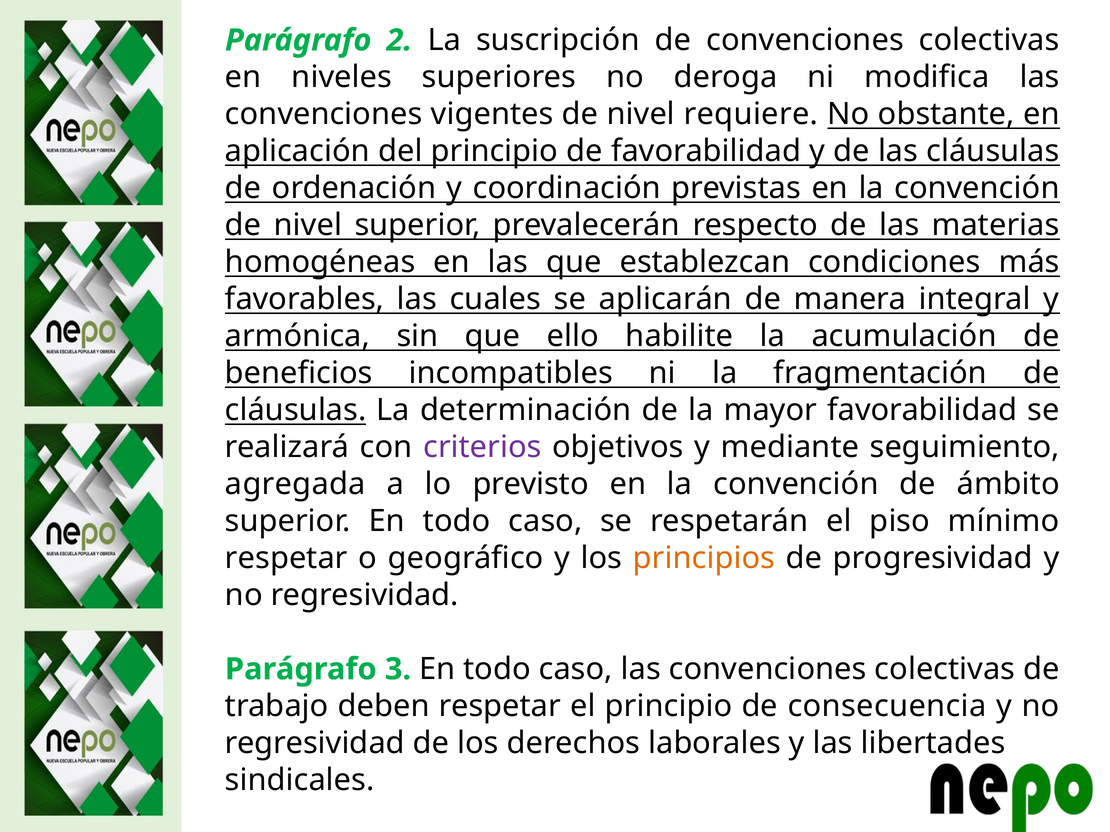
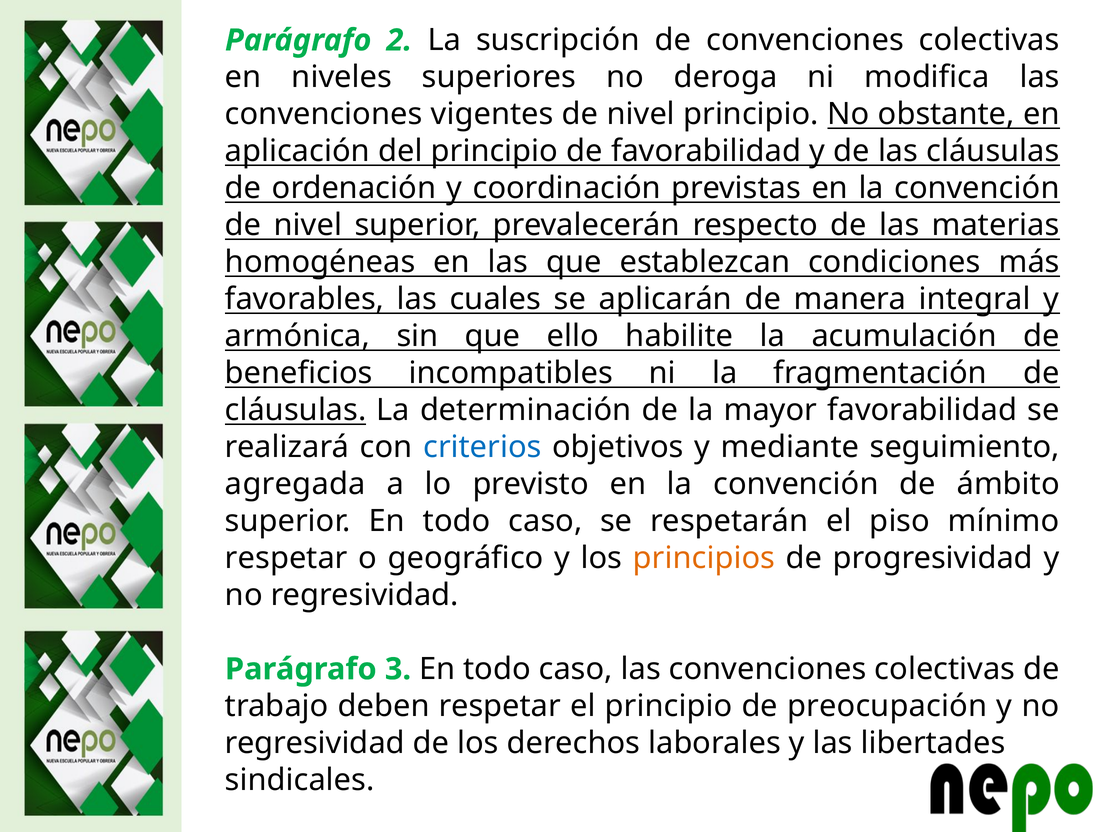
nivel requiere: requiere -> principio (751, 114)
criterios colour: purple -> blue (482, 447)
consecuencia: consecuencia -> preocupación (887, 707)
